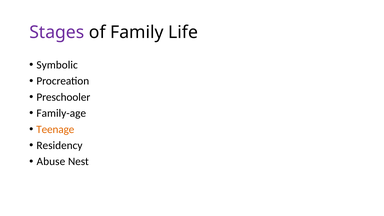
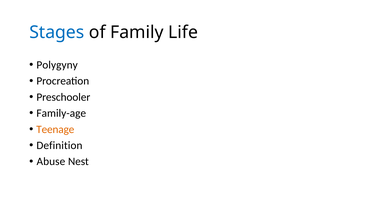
Stages colour: purple -> blue (57, 32)
Symbolic: Symbolic -> Polygyny (57, 65)
Residency: Residency -> Definition (59, 145)
